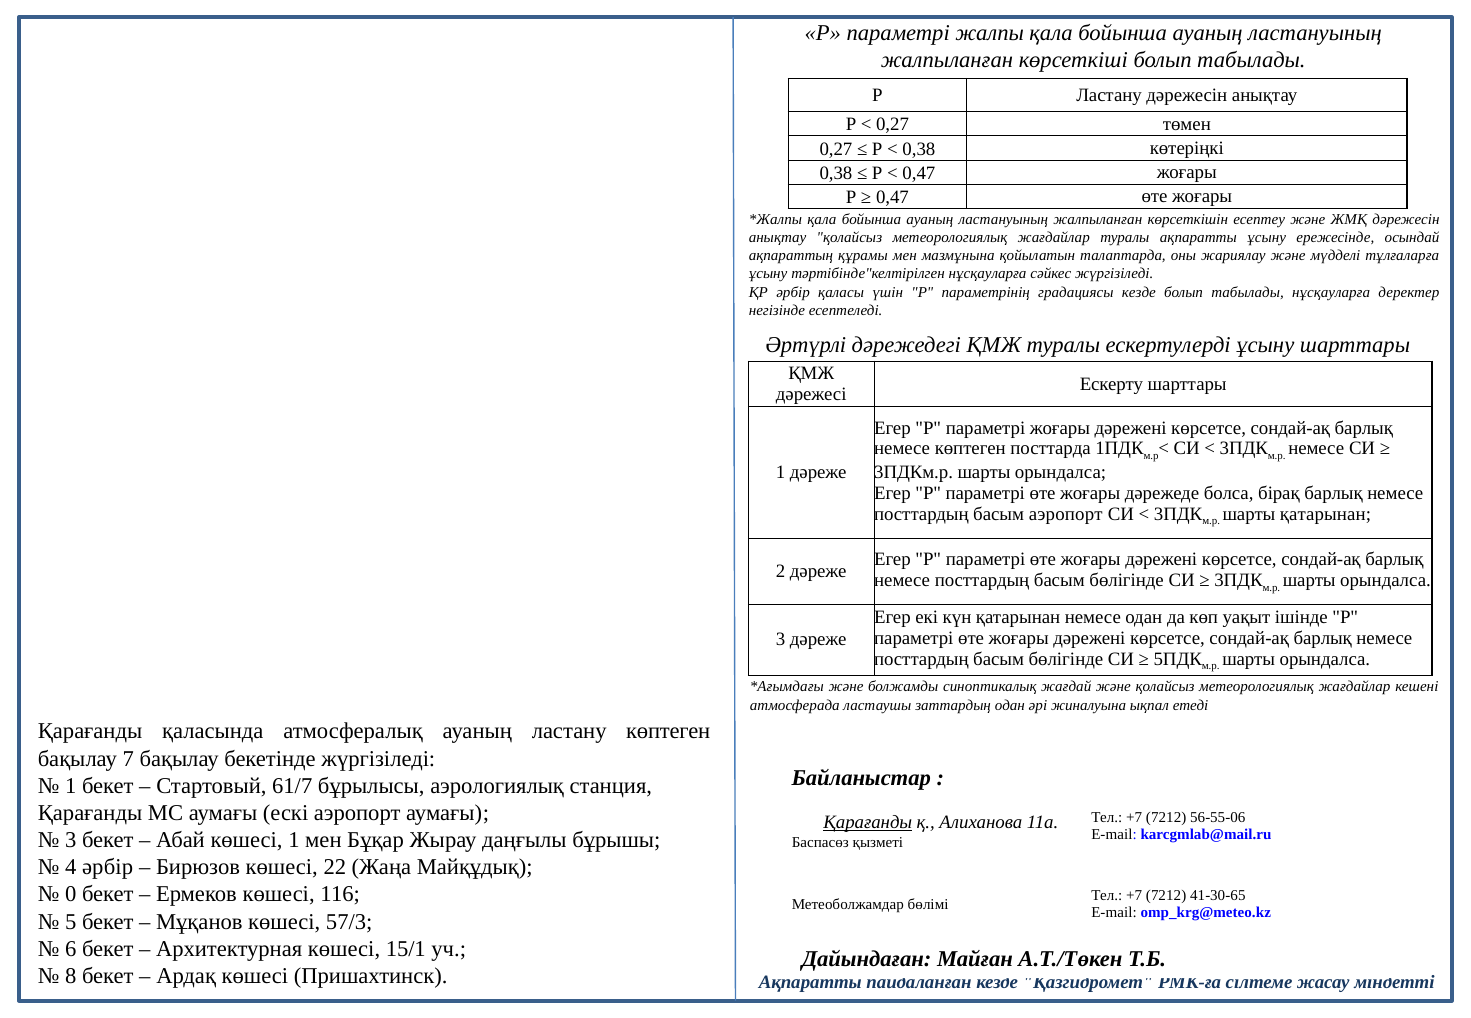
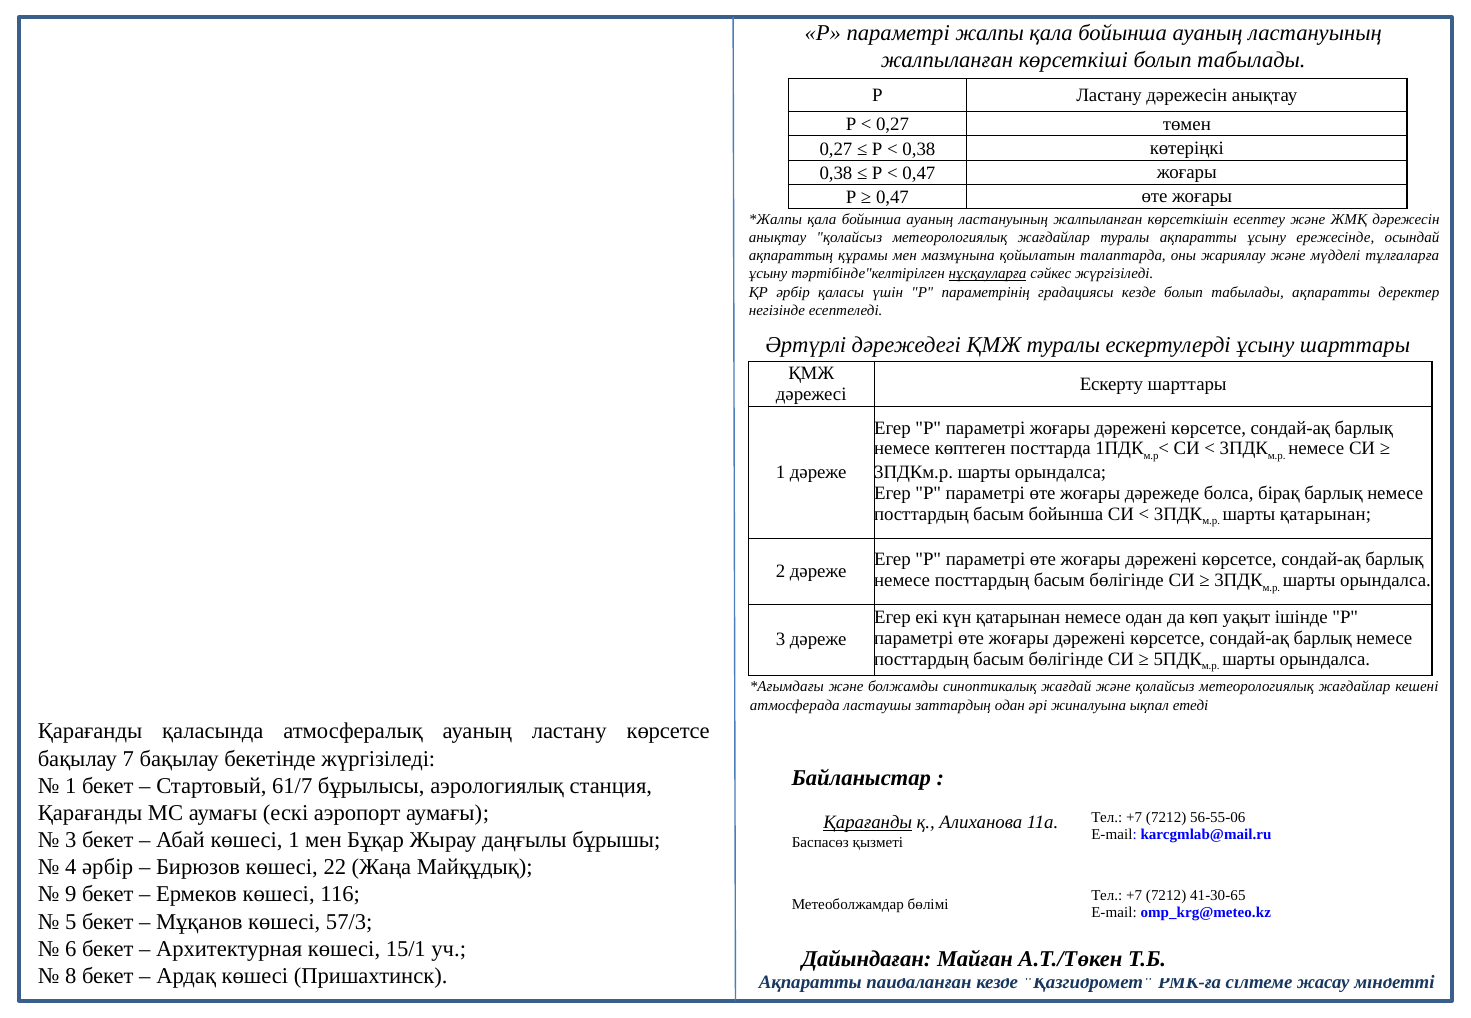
нұсқауларға underline: none -> present (988, 274)
табылады нұсқауларға: нұсқауларға -> ақпаратты (1331, 292)
басым аэропорт: аэропорт -> бойынша (1066, 514)
ластану көптеген: көптеген -> көрсетсе (668, 732)
0: 0 -> 9 (71, 895)
